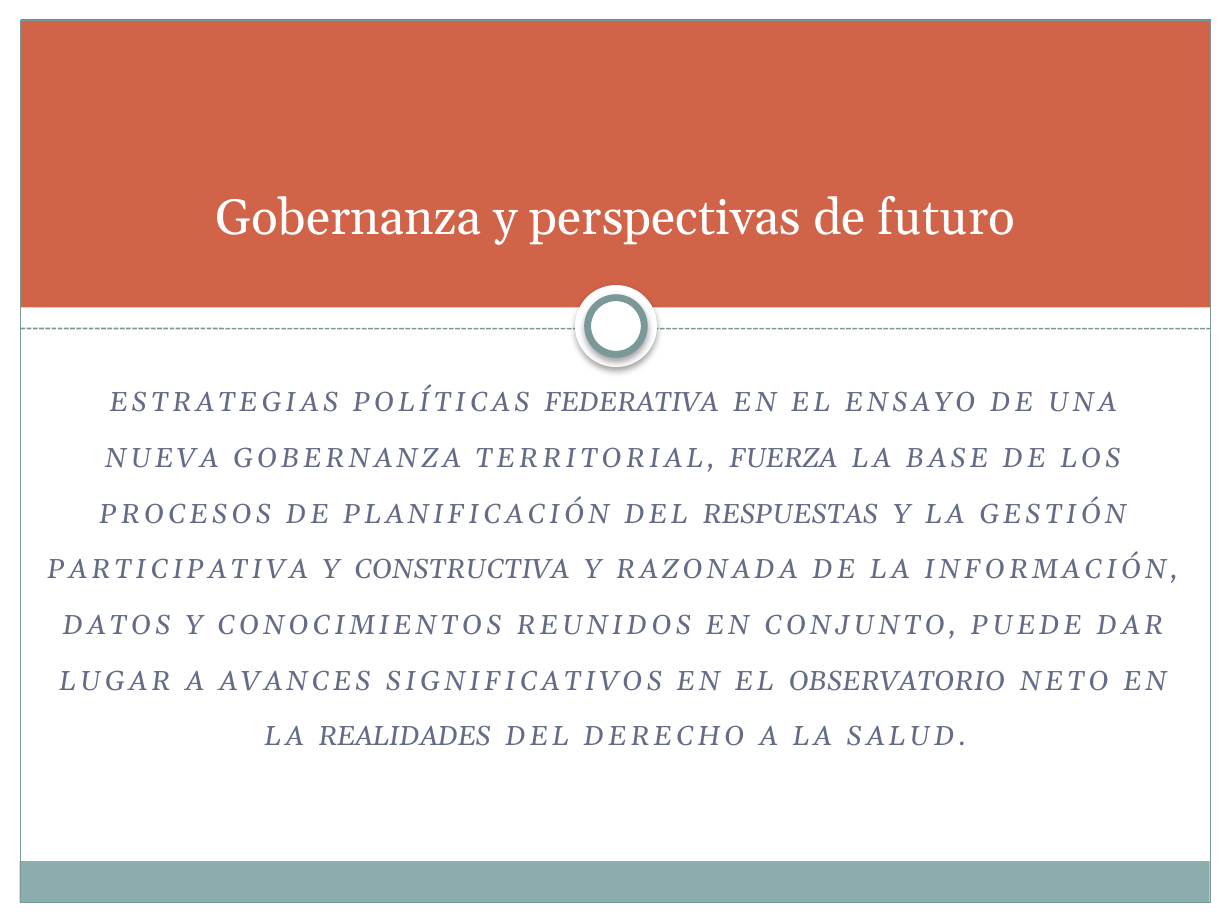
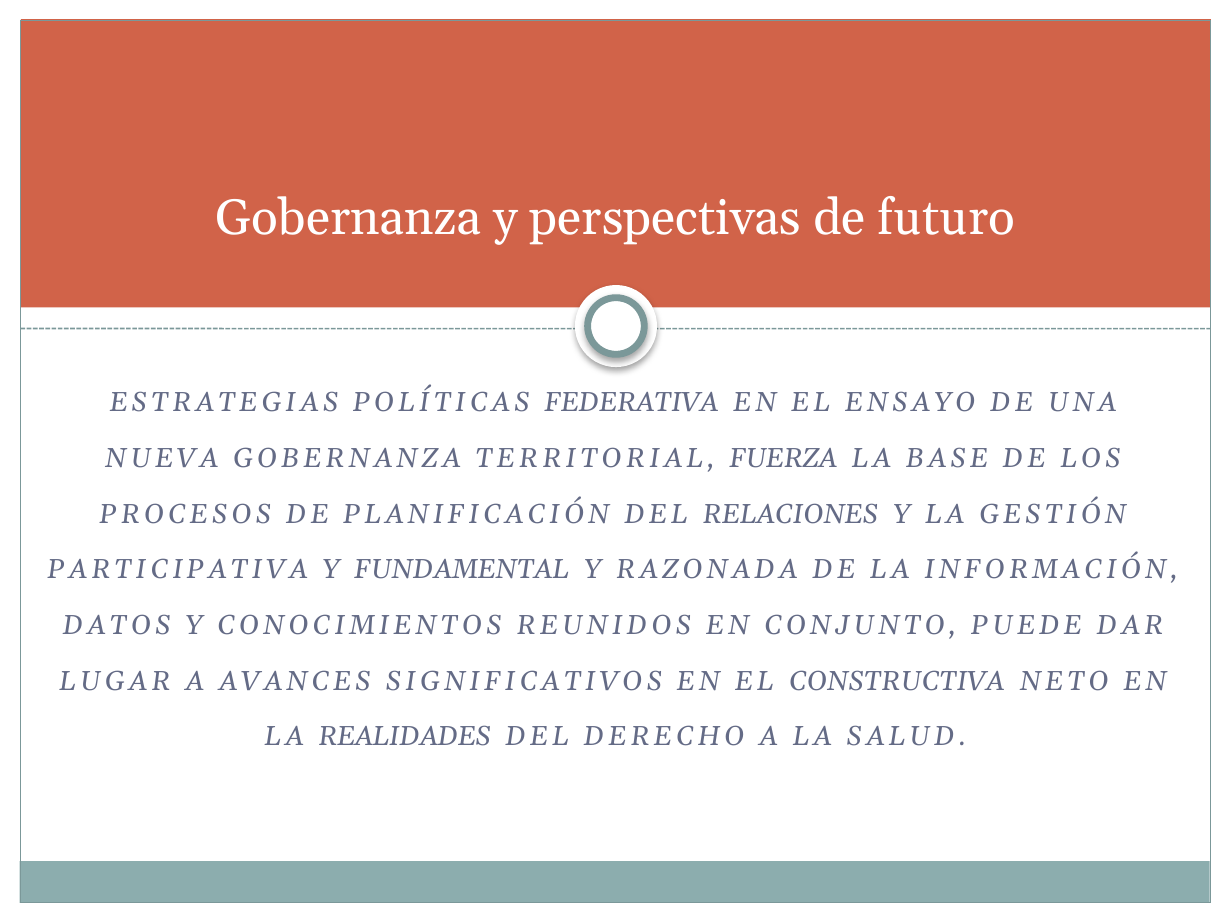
RESPUESTAS: RESPUESTAS -> RELACIONES (790, 514)
CONSTRUCTIVA: CONSTRUCTIVA -> FUNDAMENTAL (462, 570)
OBSERVATORIO: OBSERVATORIO -> CONSTRUCTIVA (897, 681)
